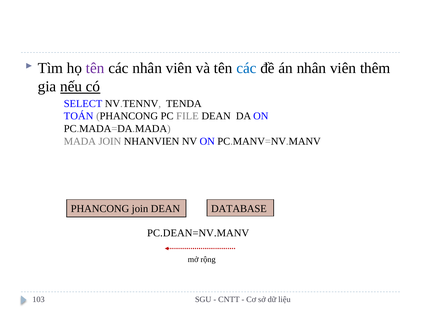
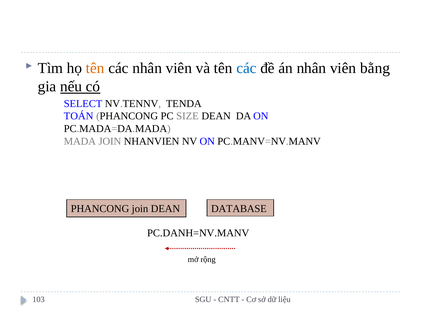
tên colour: purple -> orange (95, 68)
thêm: thêm -> bằng (375, 68)
FILE: FILE -> SIZE (187, 116)
PC.DEAN=NV.MANV: PC.DEAN=NV.MANV -> PC.DANH=NV.MANV (198, 234)
